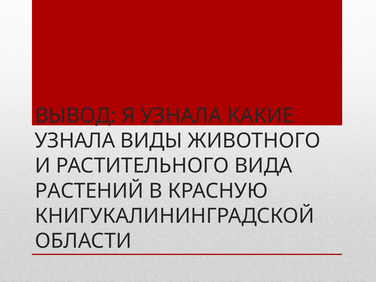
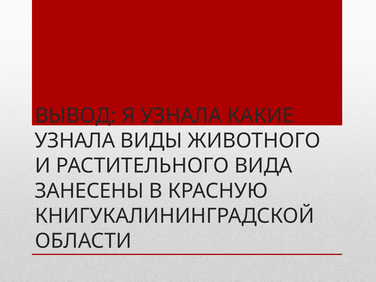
РАСТЕНИЙ: РАСТЕНИЙ -> ЗАНЕСЕНЫ (89, 191)
